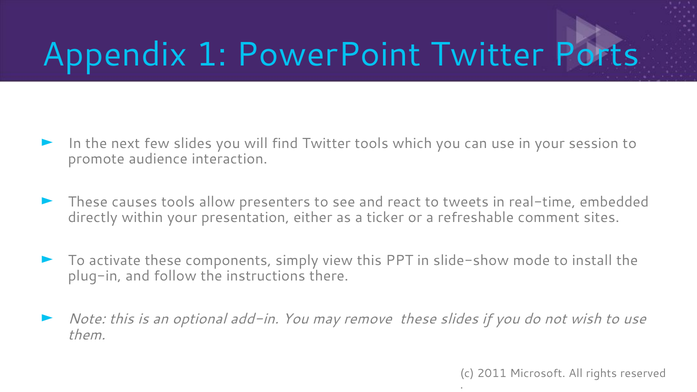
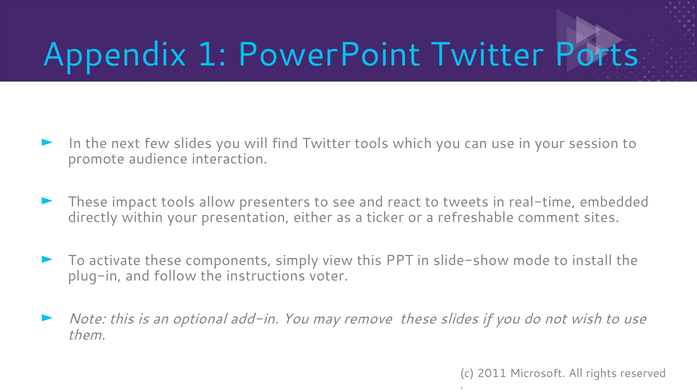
causes: causes -> impact (134, 202)
there: there -> voter (329, 276)
